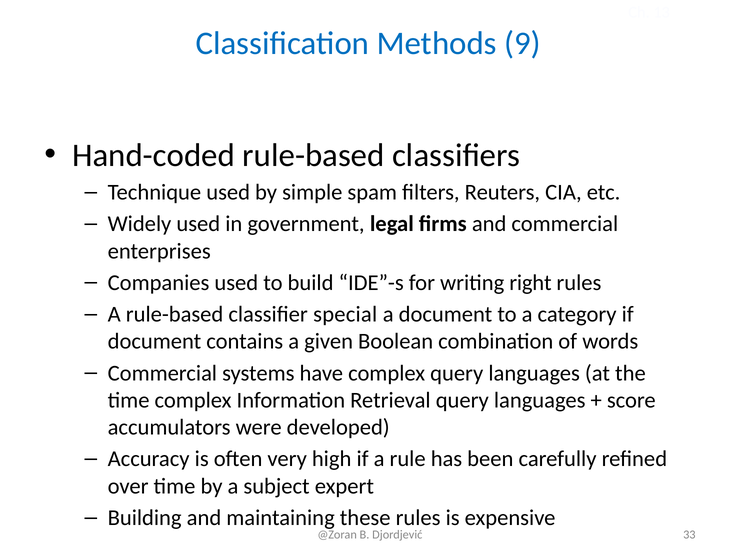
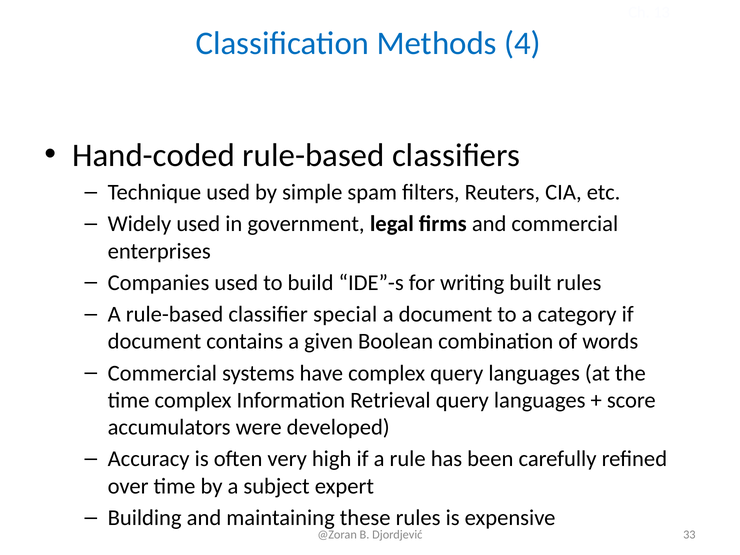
9: 9 -> 4 (522, 44)
right: right -> built (530, 283)
